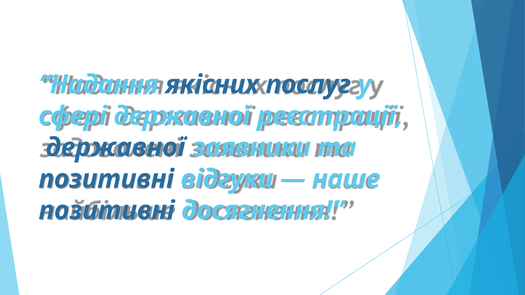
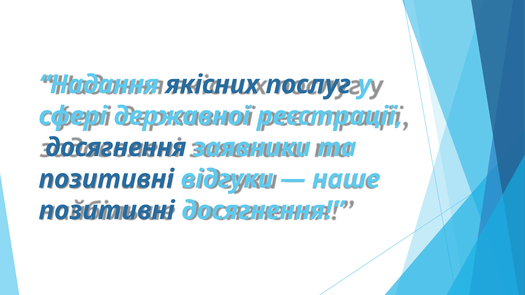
державної: державної -> досягнення (116, 148)
